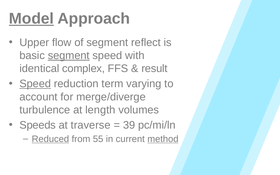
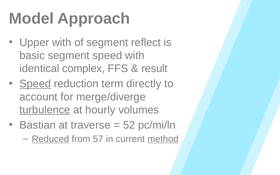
Model underline: present -> none (31, 19)
Upper flow: flow -> with (62, 42)
segment underline: present -> none (69, 56)
varying: varying -> directly (144, 84)
turbulence underline: none -> present (45, 110)
length: length -> hourly (100, 110)
Speeds: Speeds -> Bastian (38, 125)
39: 39 -> 52 (129, 125)
55: 55 -> 57 (98, 139)
